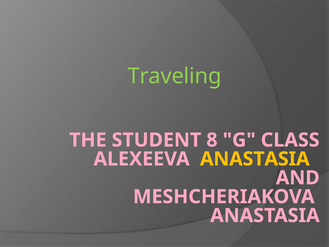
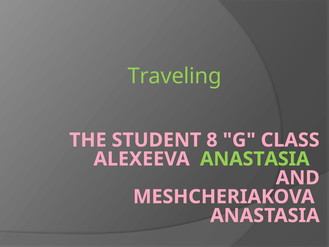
ANASTASIA colour: yellow -> light green (255, 159)
